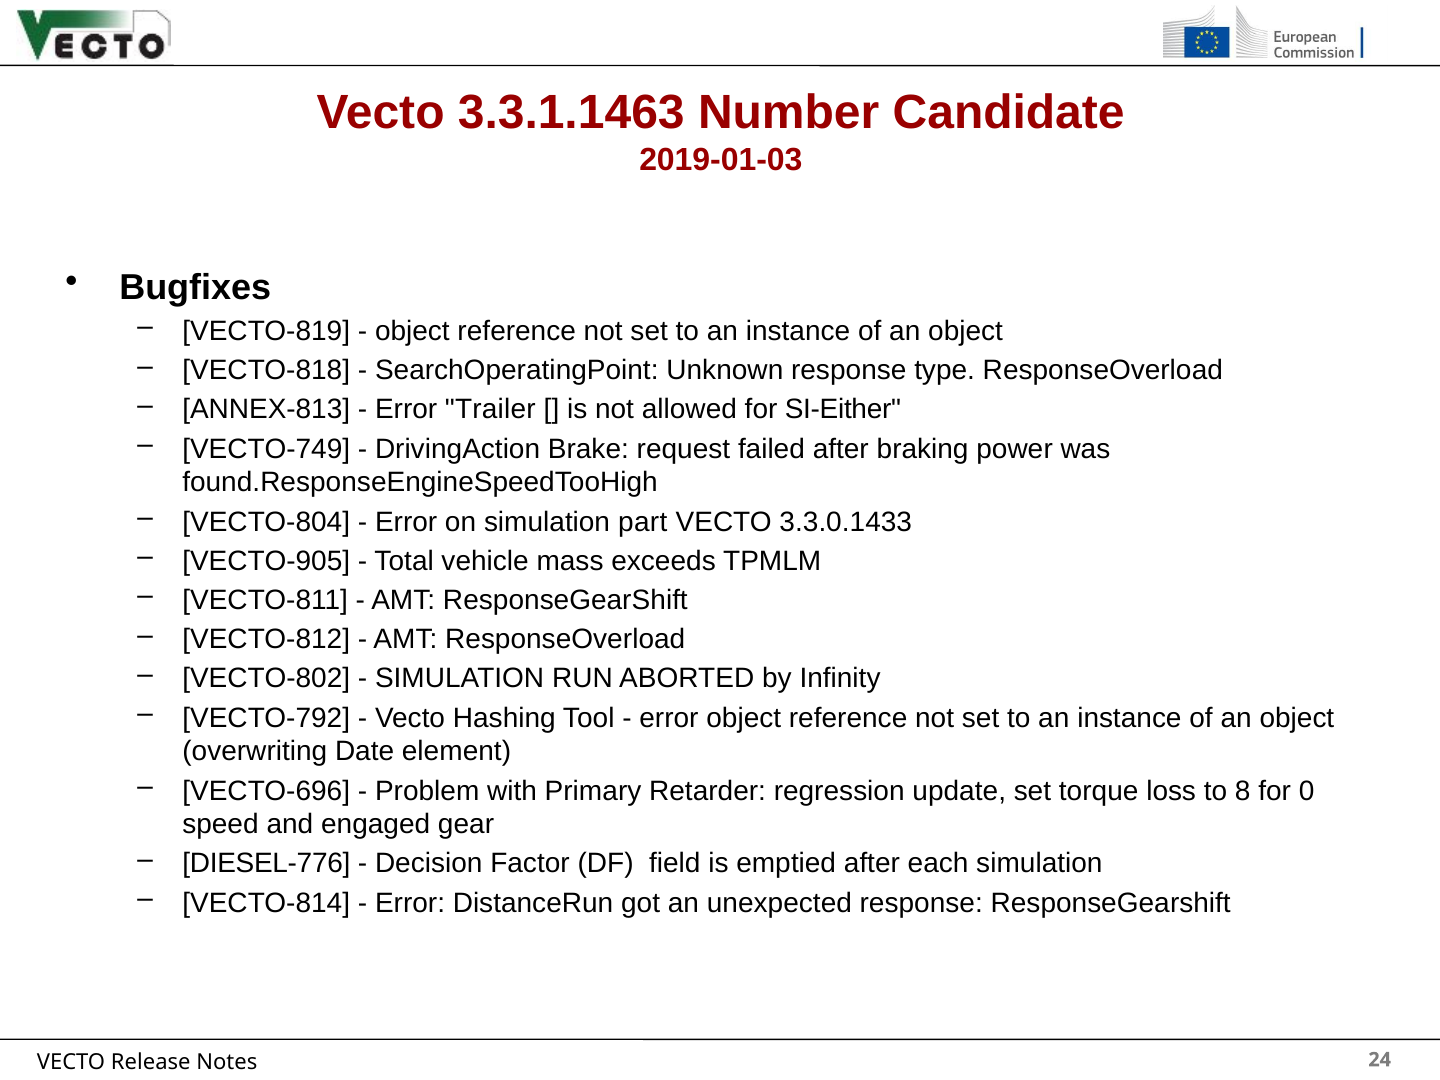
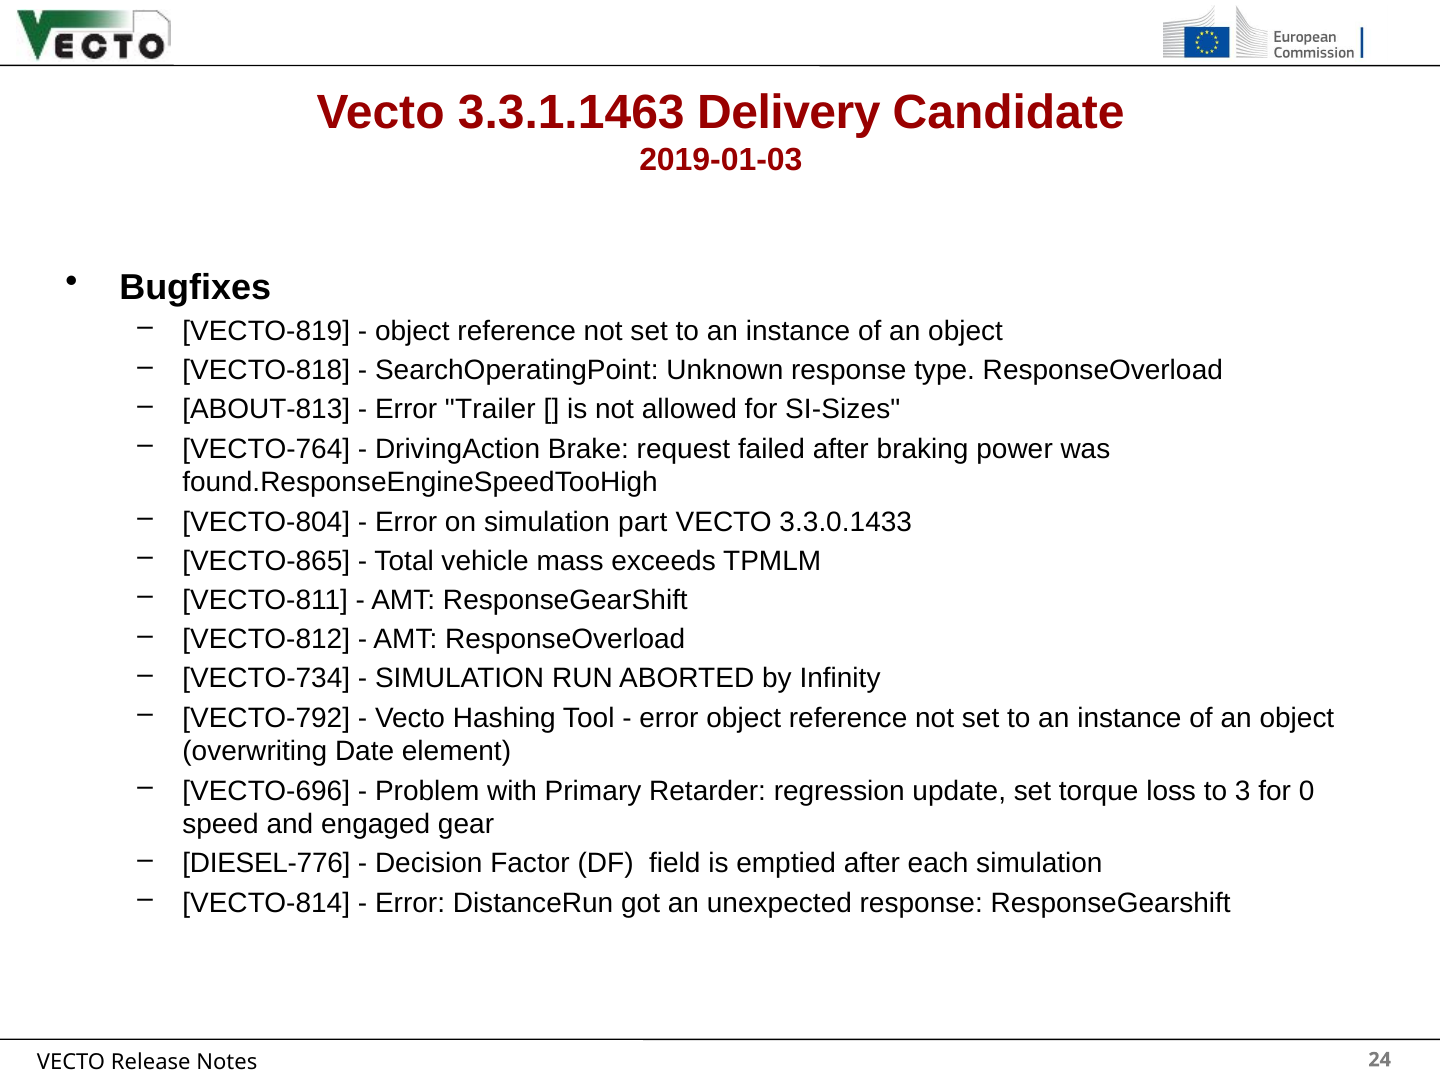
Number: Number -> Delivery (789, 113)
ANNEX-813: ANNEX-813 -> ABOUT-813 (266, 410)
SI-Either: SI-Either -> SI-Sizes (843, 410)
VECTO-749: VECTO-749 -> VECTO-764 (266, 449)
VECTO-905: VECTO-905 -> VECTO-865 (266, 561)
VECTO-802: VECTO-802 -> VECTO-734 (266, 679)
8: 8 -> 3 (1243, 791)
